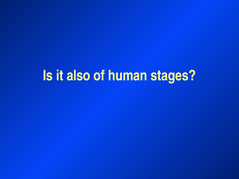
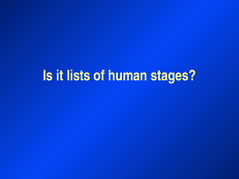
also: also -> lists (79, 76)
